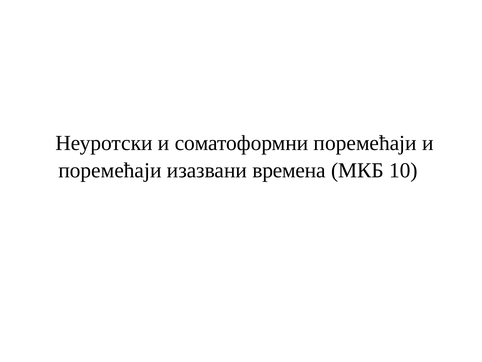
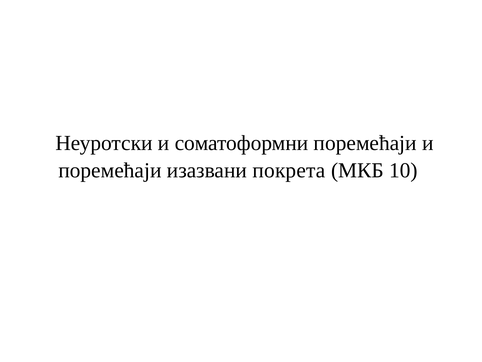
времена: времена -> покрета (289, 170)
